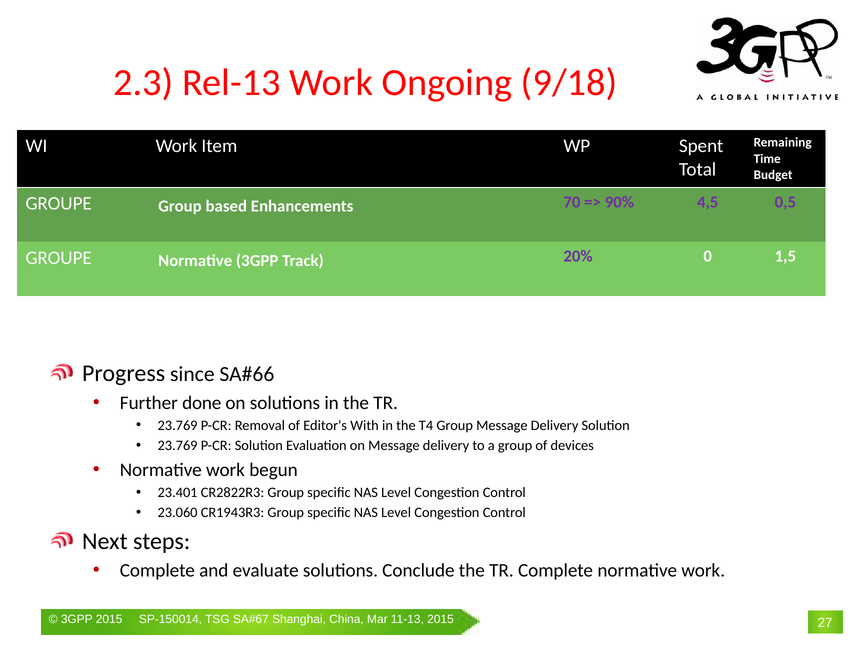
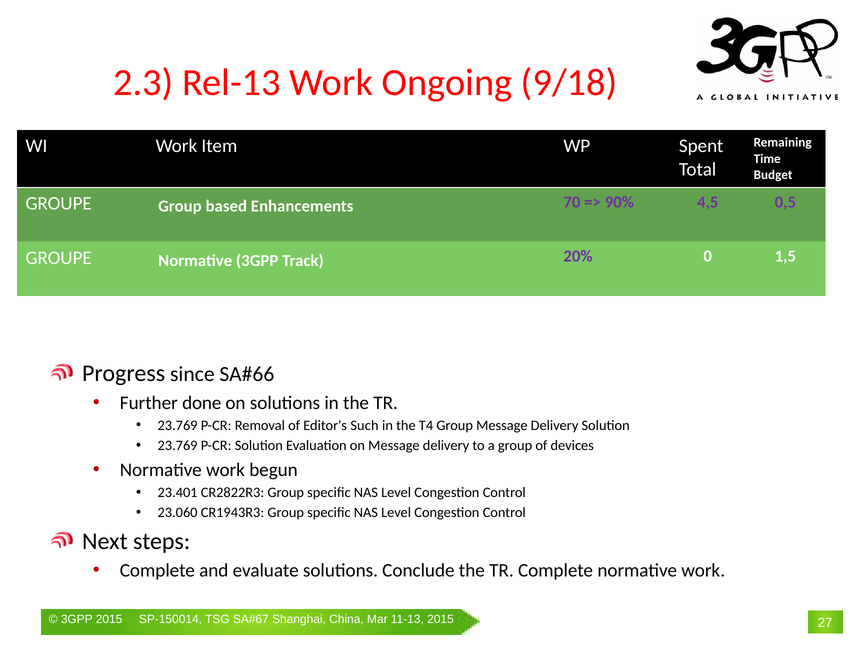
With: With -> Such (364, 426)
